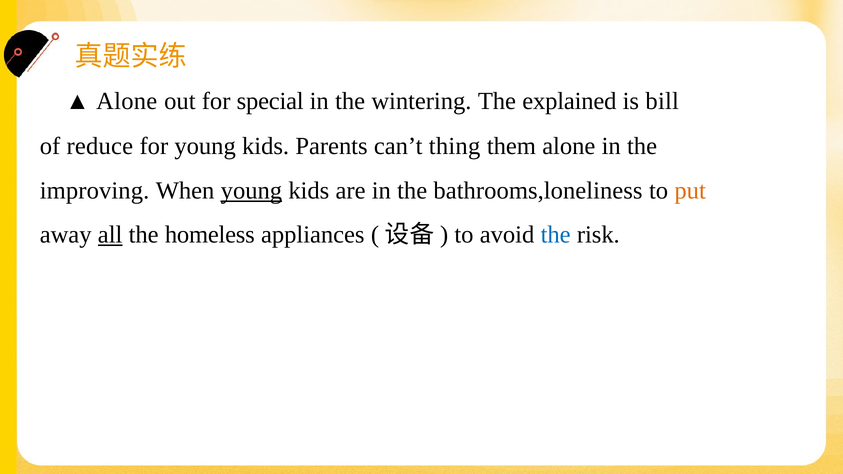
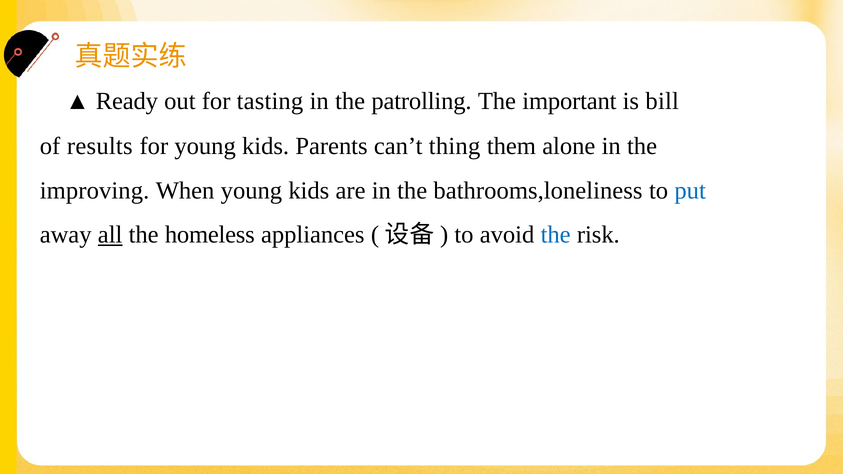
Alone: Alone -> Ready (127, 101)
special: special -> tasting (270, 101)
wintering: wintering -> patrolling (421, 101)
explained: explained -> important (569, 101)
reduce: reduce -> results (100, 146)
young underline: present -> none (251, 191)
put colour: orange -> blue (690, 191)
